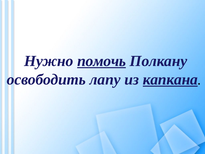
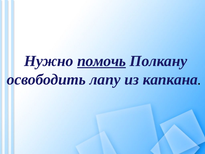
капкана underline: present -> none (170, 79)
